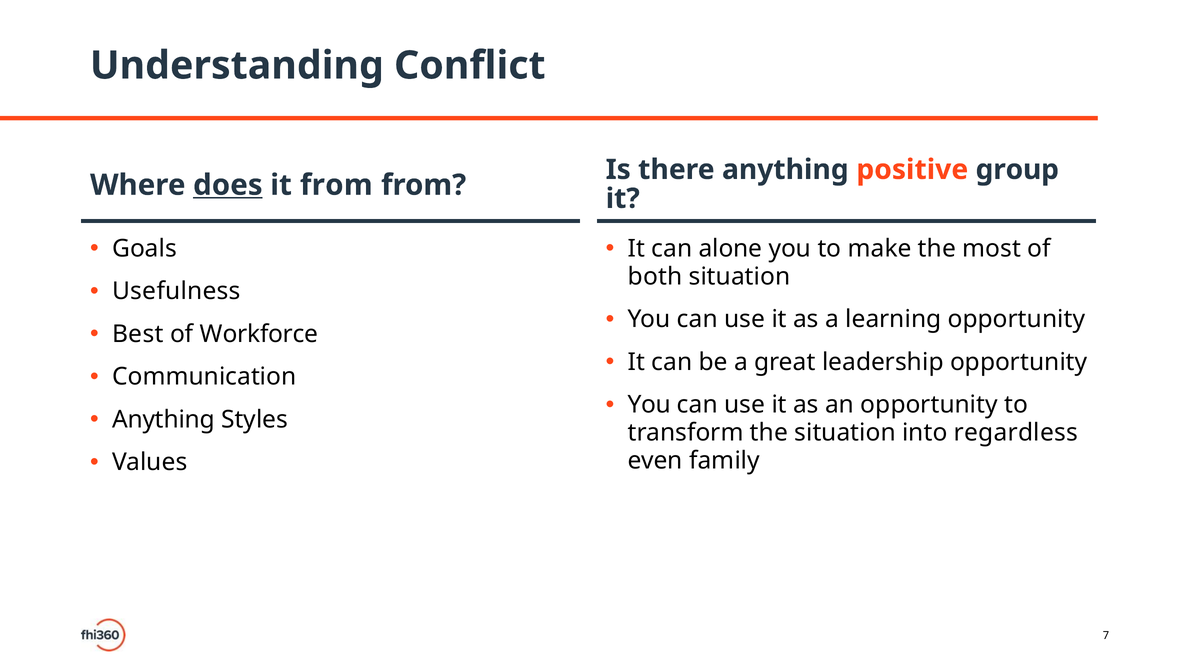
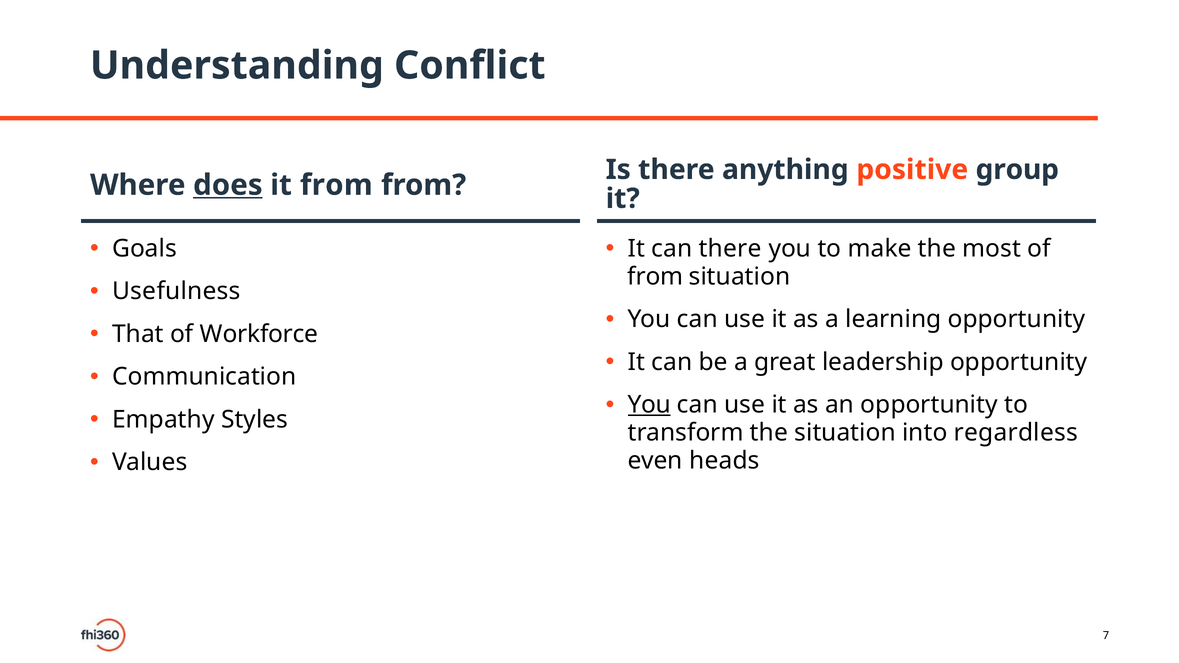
can alone: alone -> there (730, 249)
both: both -> from (655, 277)
Best: Best -> That (138, 334)
You underline: none -> present (649, 405)
Anything: Anything -> Empathy (163, 420)
family: family -> heads (724, 461)
